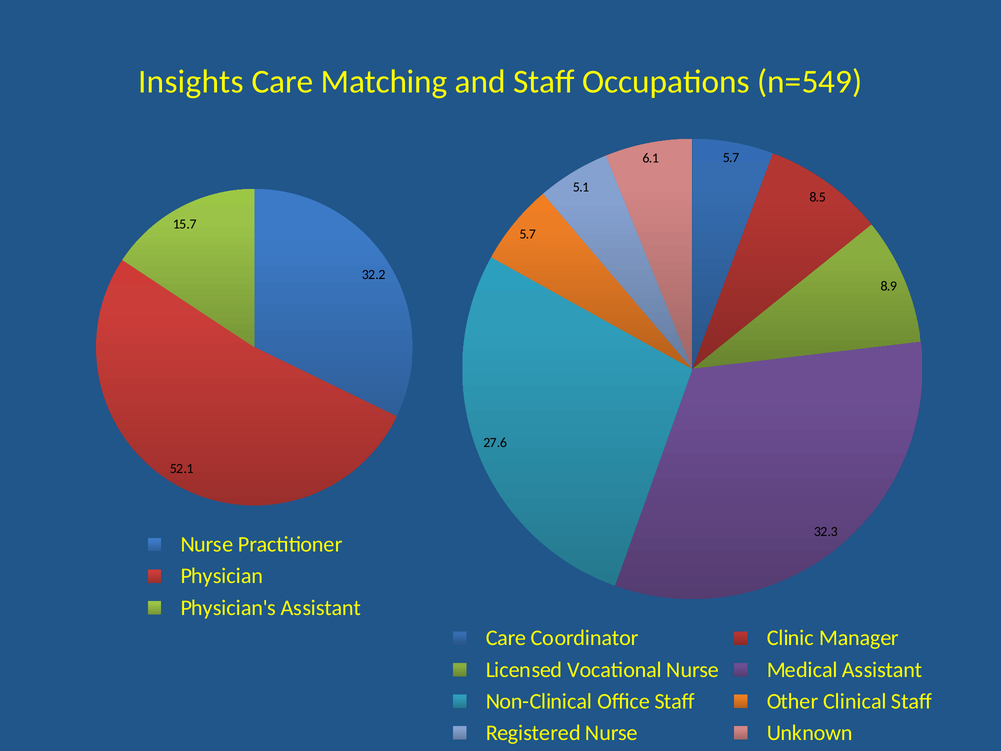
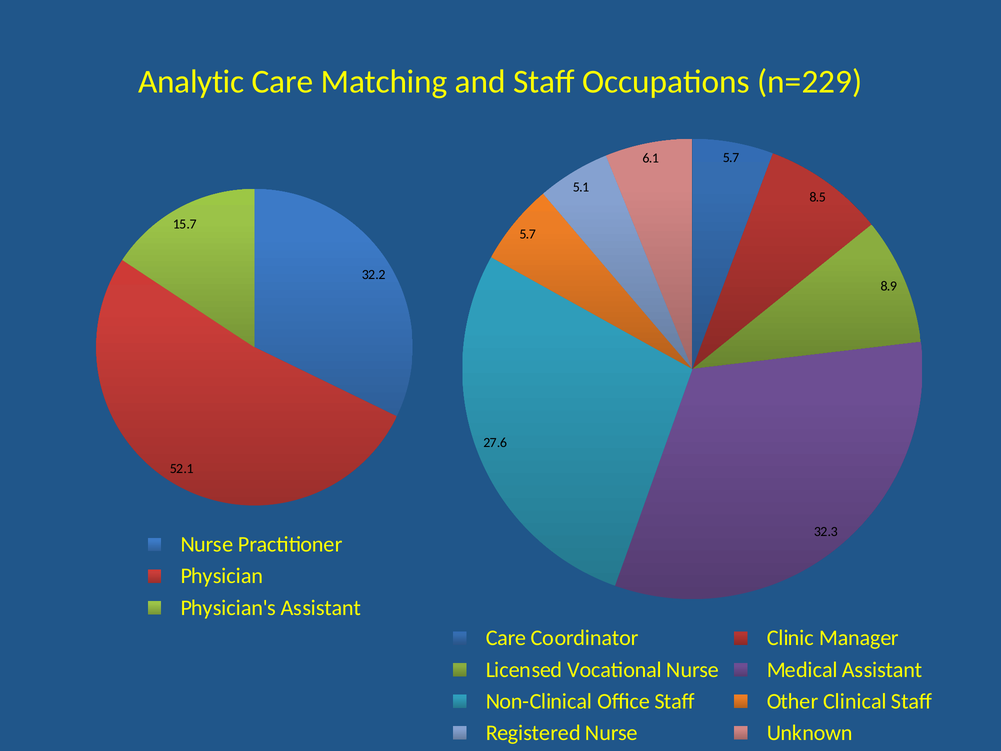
Insights: Insights -> Analytic (191, 82)
n=549: n=549 -> n=229 (810, 82)
